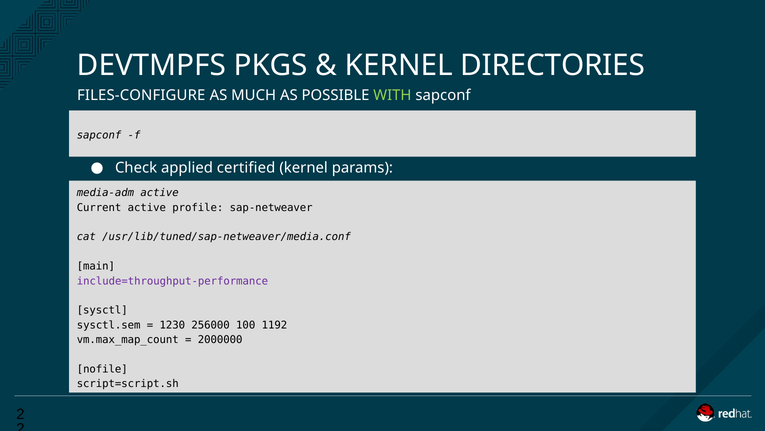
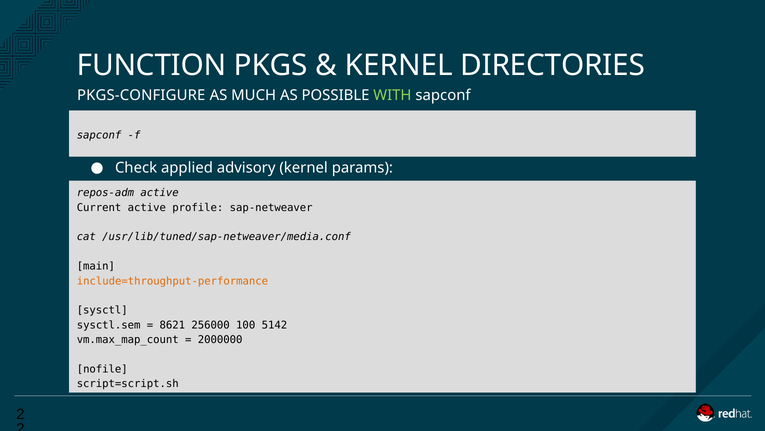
DEVTMPFS: DEVTMPFS -> FUNCTION (152, 65)
FILES-CONFIGURE: FILES-CONFIGURE -> PKGS-CONFIGURE (141, 95)
certified: certified -> advisory (246, 167)
media-adm: media-adm -> repos-adm (105, 193)
include=throughput-performance colour: purple -> orange (172, 281)
1230: 1230 -> 8621 (172, 325)
1192: 1192 -> 5142 (274, 325)
